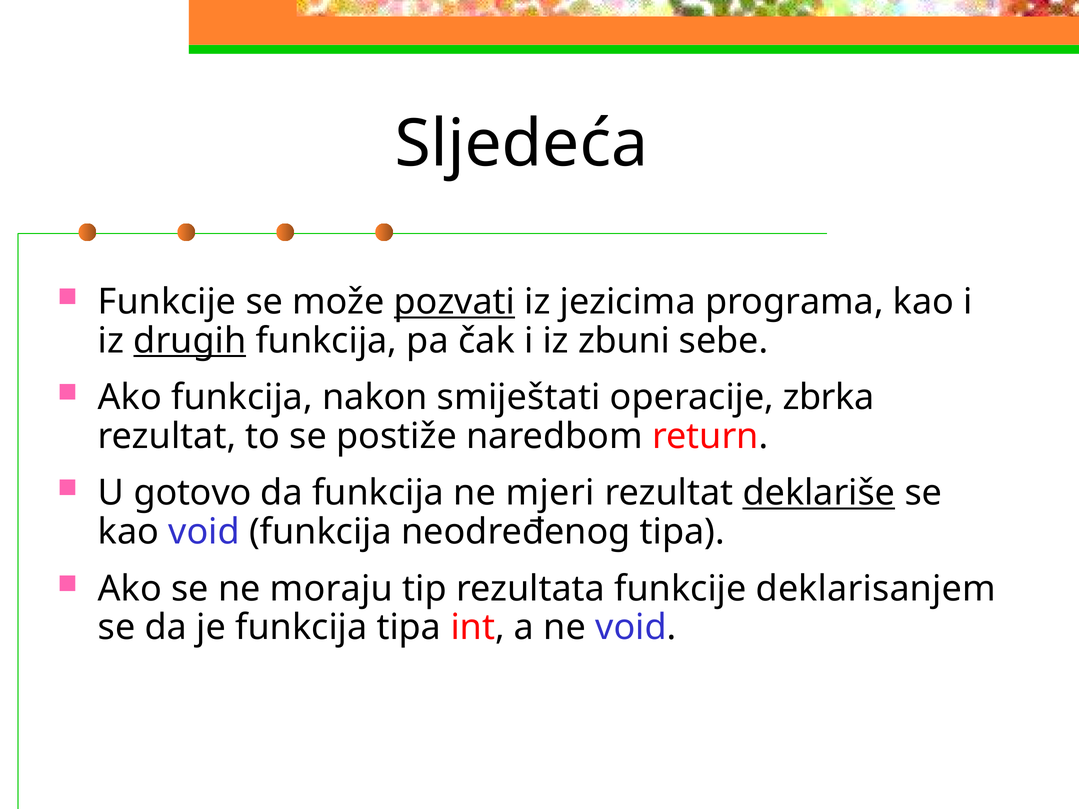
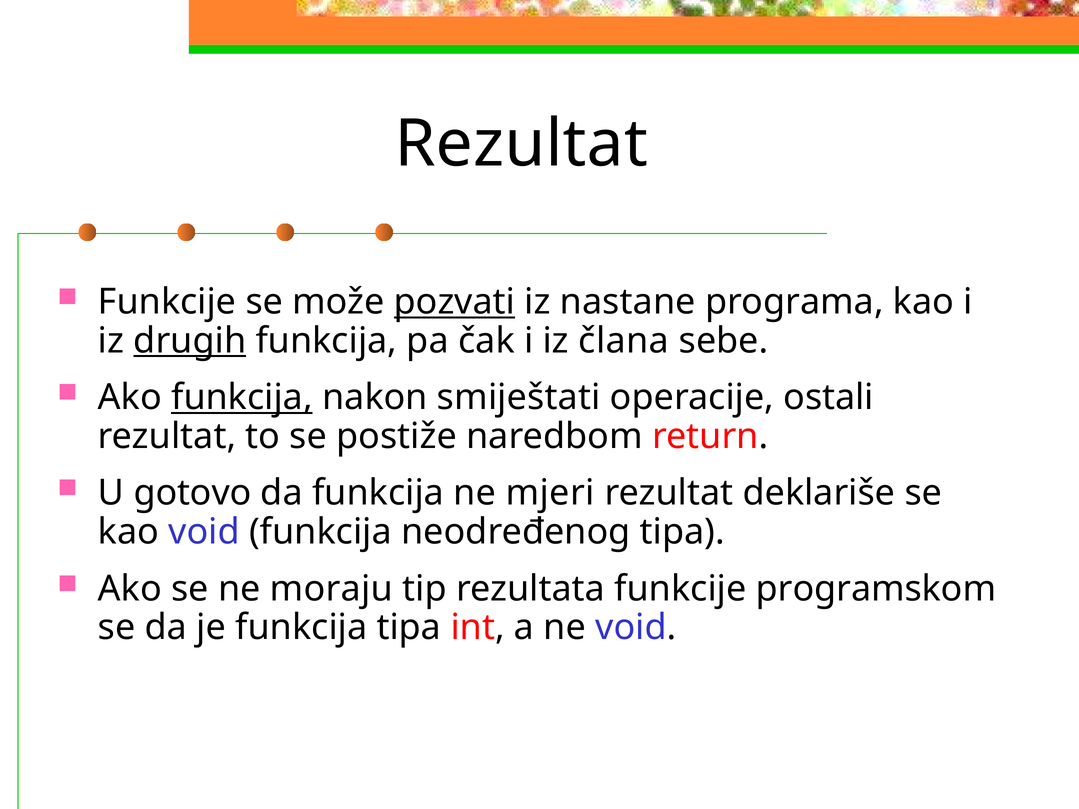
Sljedeća: Sljedeća -> Rezultat (521, 144)
jezicima: jezicima -> nastane (628, 302)
zbuni: zbuni -> člana (624, 341)
funkcija underline: none -> present (242, 398)
zbrka: zbrka -> ostali (828, 398)
deklariše underline: present -> none (819, 493)
deklarisanjem: deklarisanjem -> programskom (876, 589)
